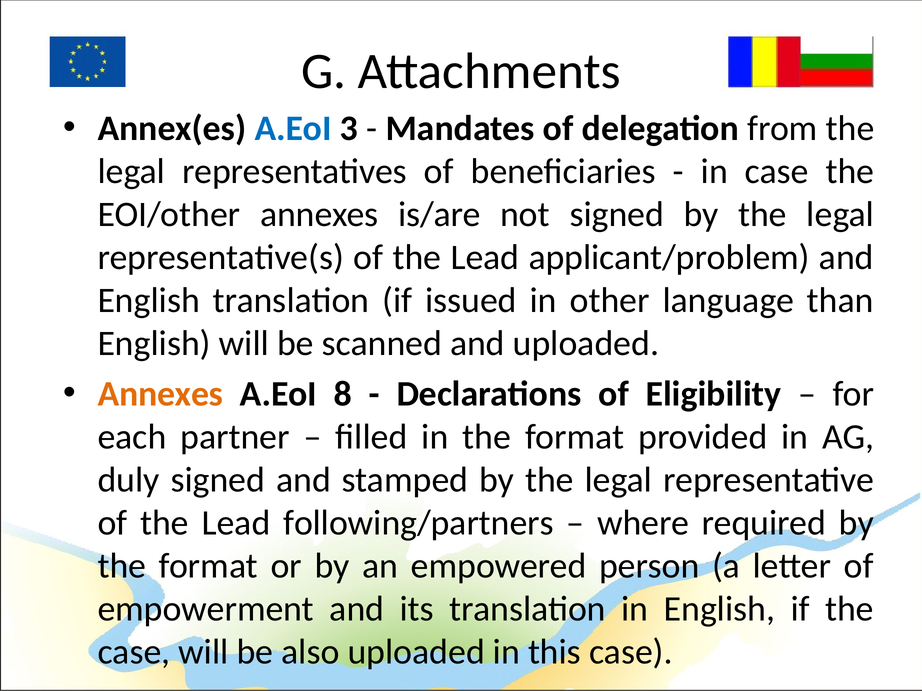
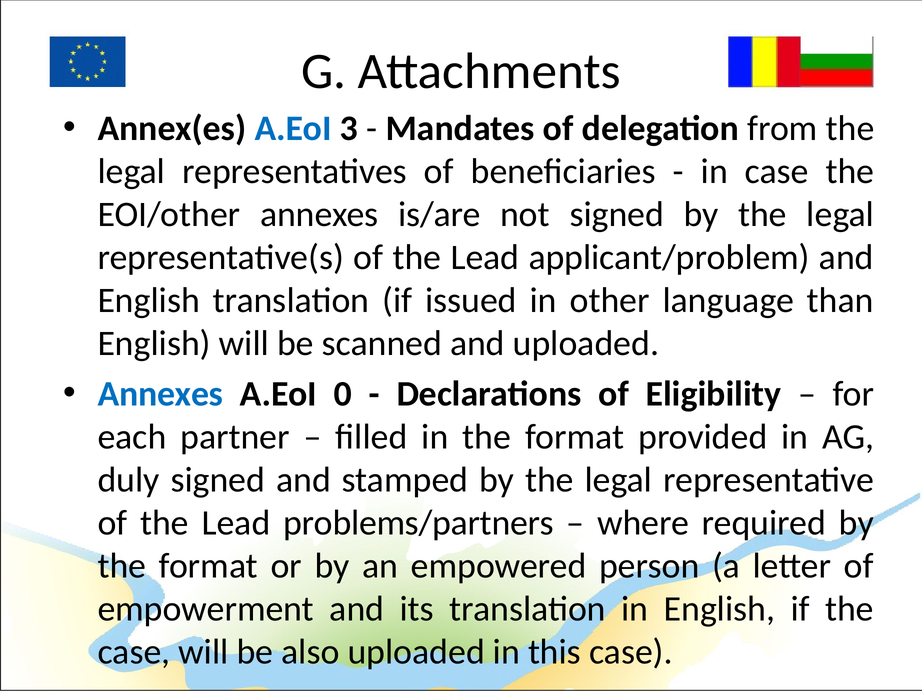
Annexes colour: orange -> blue (160, 394)
8: 8 -> 0 (343, 394)
following/partners: following/partners -> problems/partners (419, 523)
